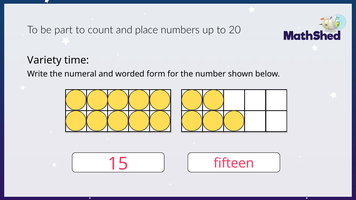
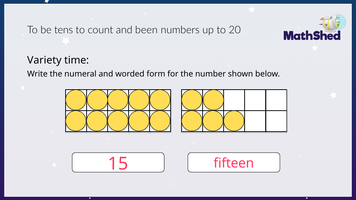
part: part -> tens (64, 30)
place: place -> been (146, 30)
